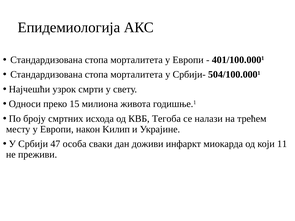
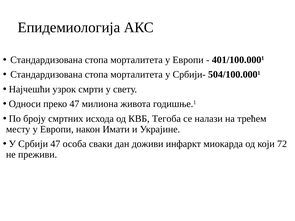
преко 15: 15 -> 47 (74, 104)
Kилип: Kилип -> Имати (116, 129)
11: 11 -> 72 (282, 144)
